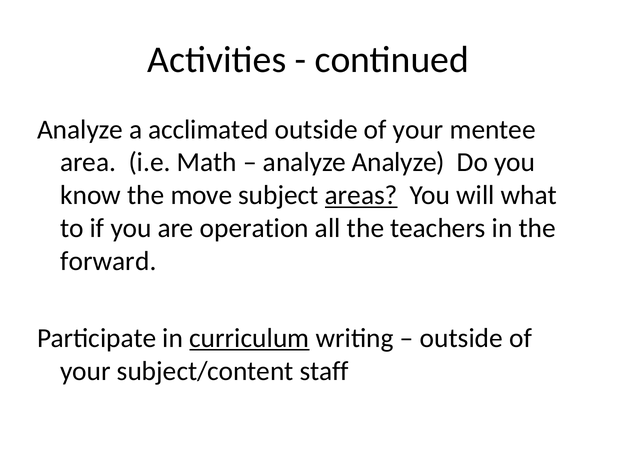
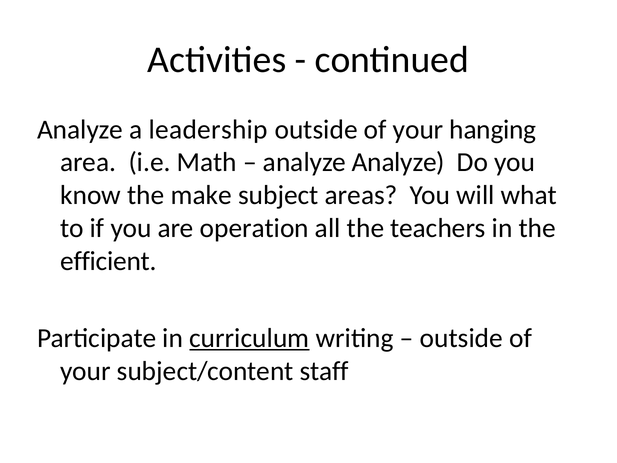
acclimated: acclimated -> leadership (208, 129)
mentee: mentee -> hanging (493, 129)
move: move -> make (201, 195)
areas underline: present -> none (361, 195)
forward: forward -> efficient (108, 261)
